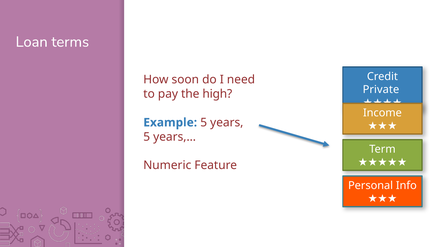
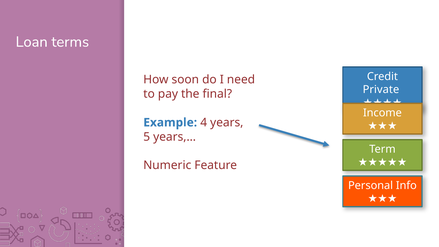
high: high -> final (217, 94)
Example 5: 5 -> 4 (204, 123)
